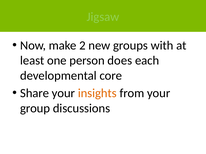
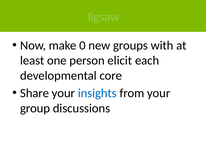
2: 2 -> 0 (82, 46)
does: does -> elicit (120, 61)
insights colour: orange -> blue (97, 93)
